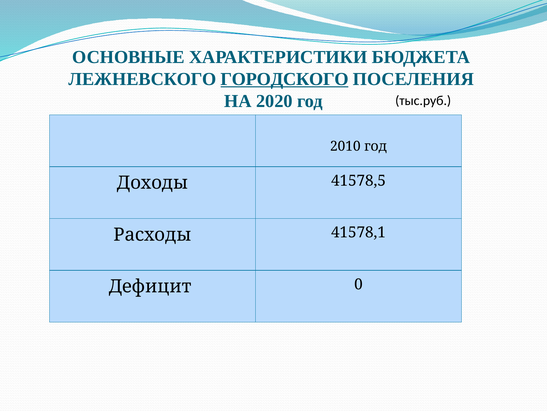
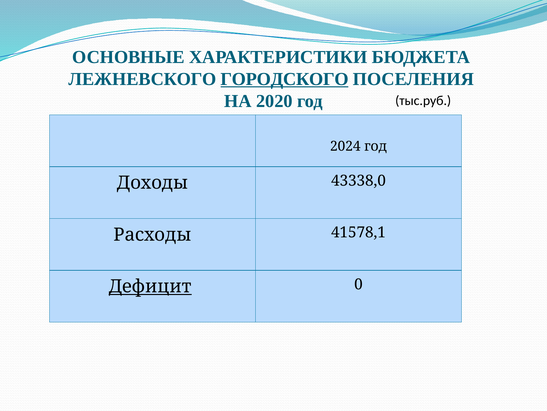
2010: 2010 -> 2024 (345, 146)
41578,5: 41578,5 -> 43338,0 (358, 180)
Дефицит underline: none -> present (150, 286)
